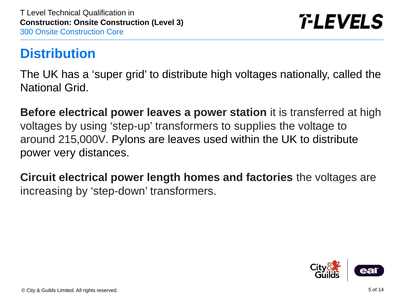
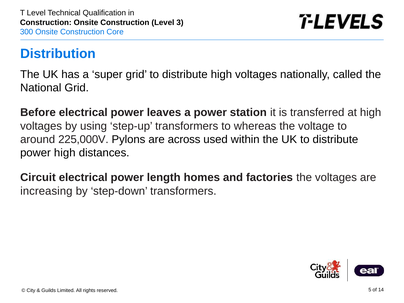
supplies: supplies -> whereas (255, 126)
215,000V: 215,000V -> 225,000V (83, 139)
are leaves: leaves -> across (184, 139)
power very: very -> high (65, 153)
